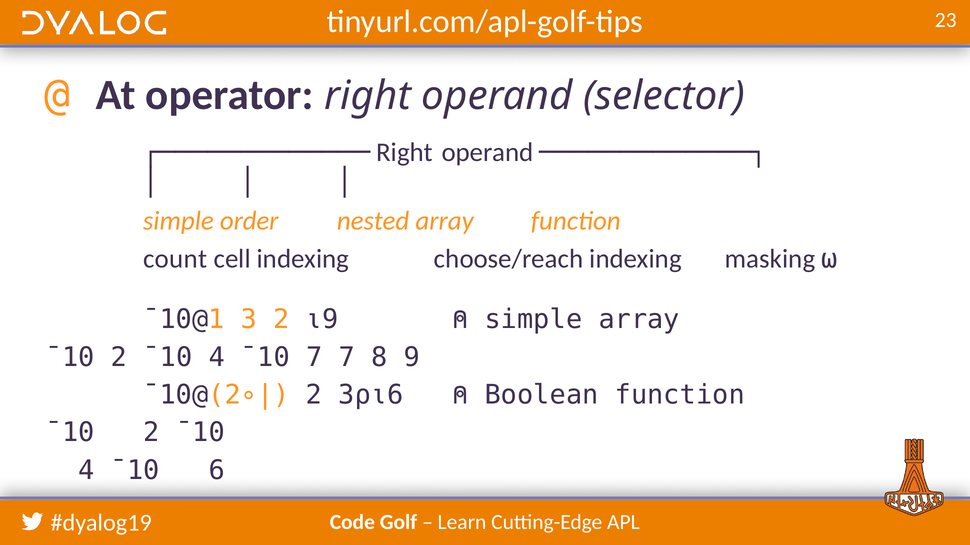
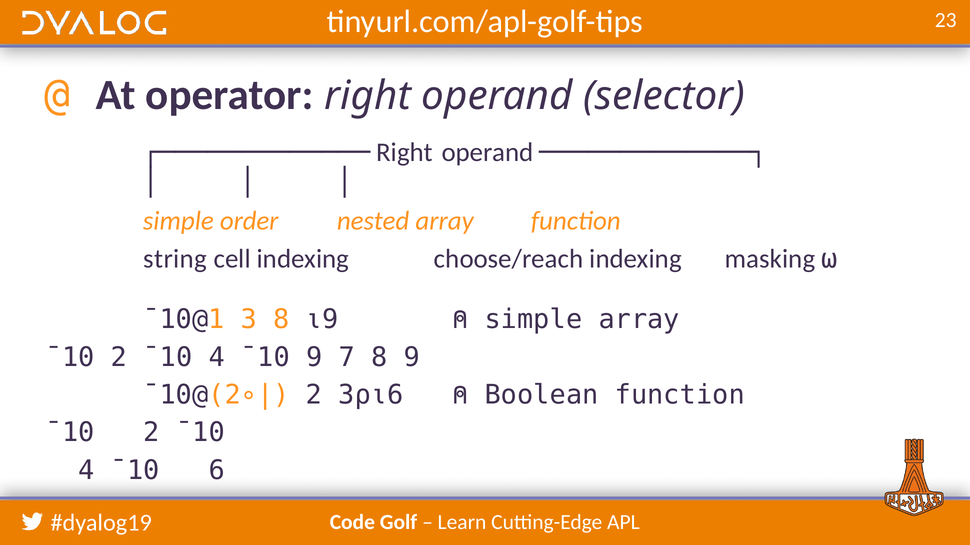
count: count -> string (175, 259)
3 2: 2 -> 8 (282, 320)
¯10 7: 7 -> 9 (314, 358)
